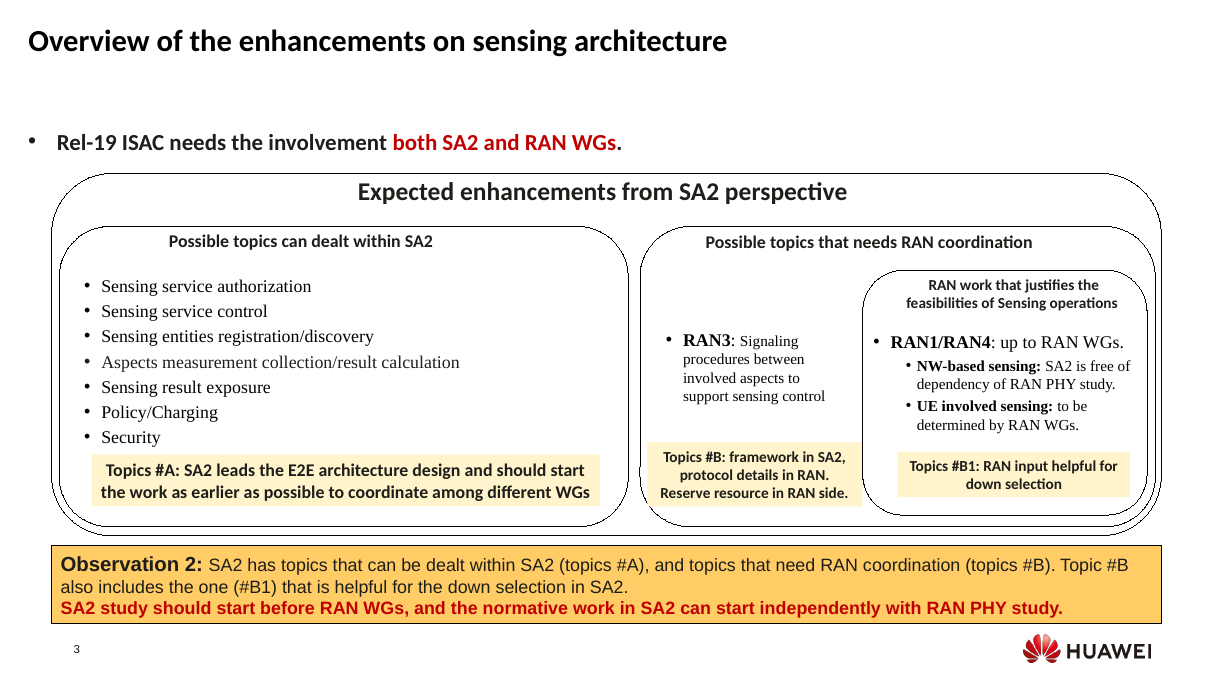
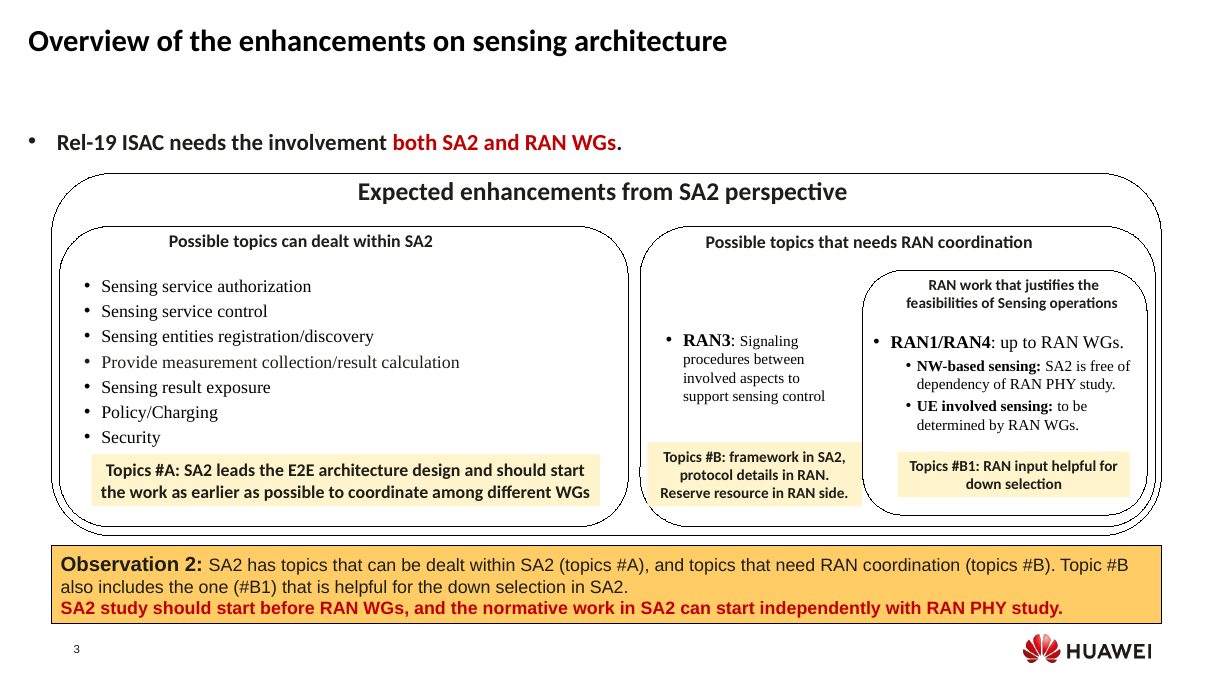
Aspects: Aspects -> Provide (129, 362)
